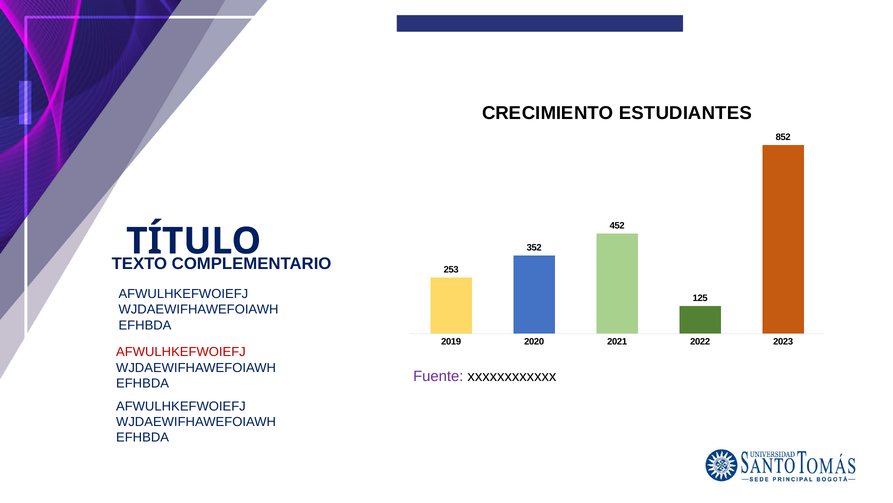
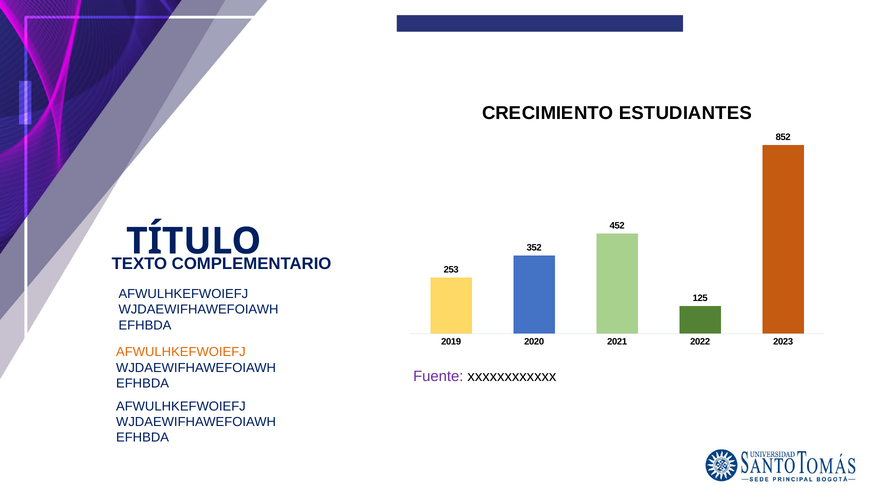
AFWULHKEFWOIEFJ colour: red -> orange (181, 352)
